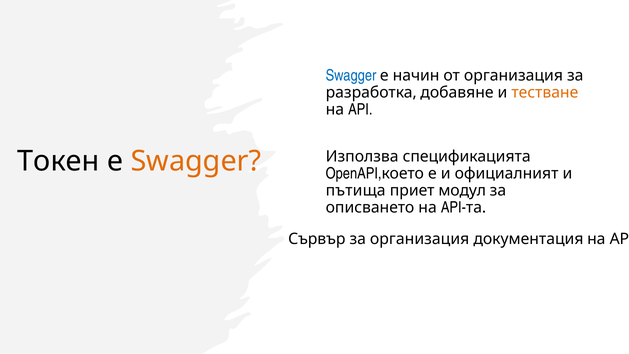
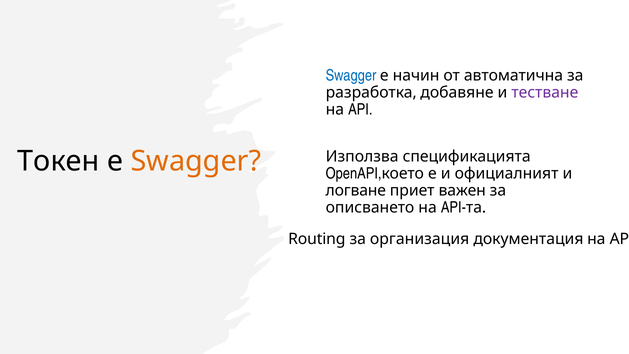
от организация: организация -> автоматична (514, 76)
тестване colour: orange -> purple (545, 93)
пътища: пътища -> логване (356, 190)
модул: модул -> важен (462, 190)
Сървър: Сървър -> Routing (317, 239)
